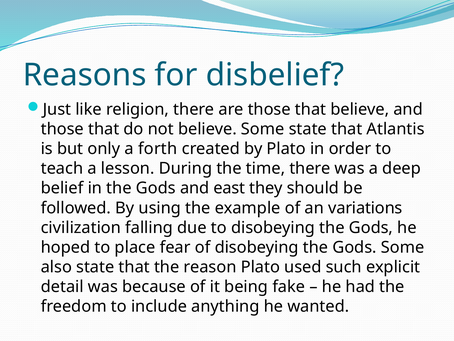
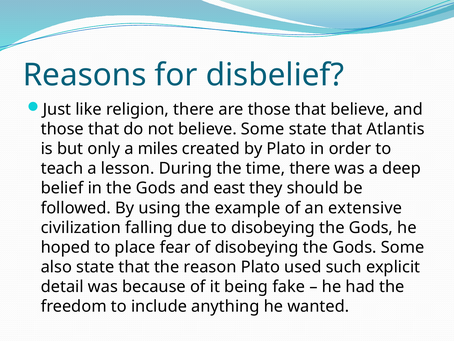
forth: forth -> miles (158, 149)
variations: variations -> extensive (365, 208)
